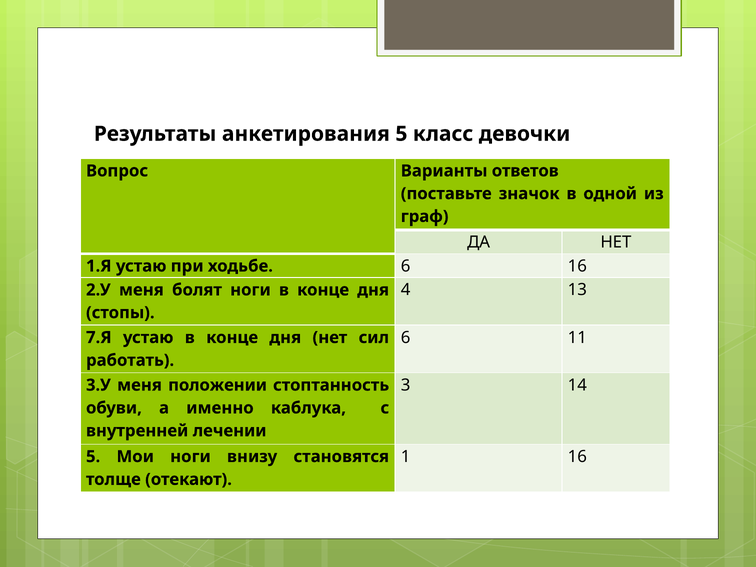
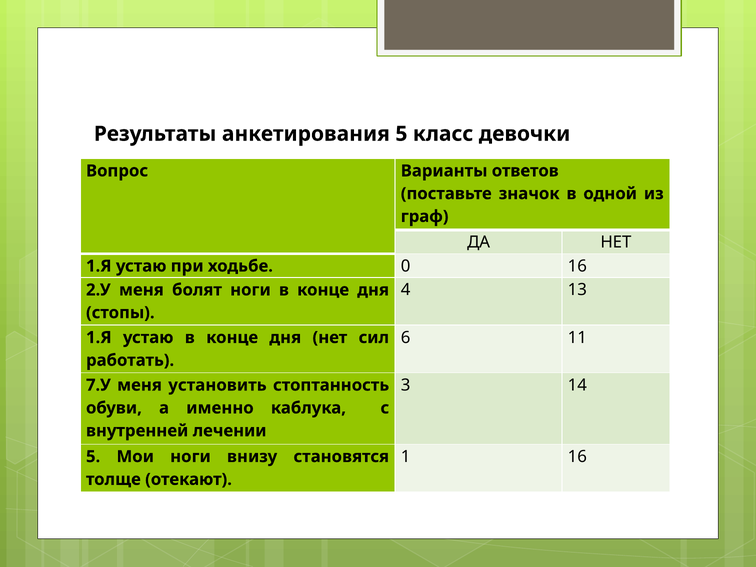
6: 6 -> 0 (406, 266)
7.Я: 7.Я -> 1.Я (99, 338)
3.У: 3.У -> 7.У (98, 385)
положении: положении -> установить (217, 385)
